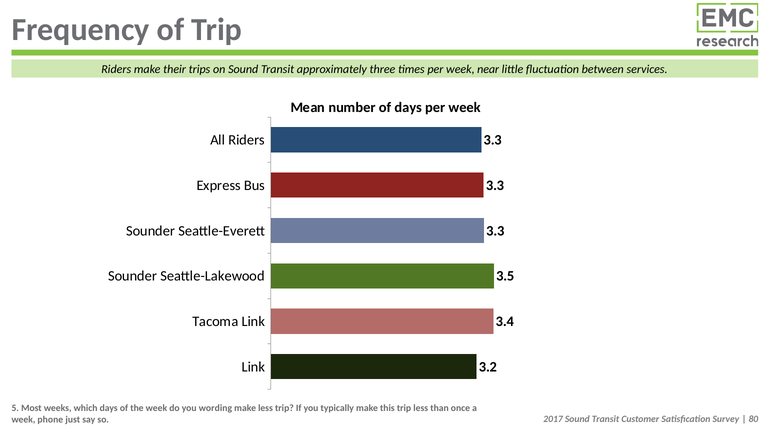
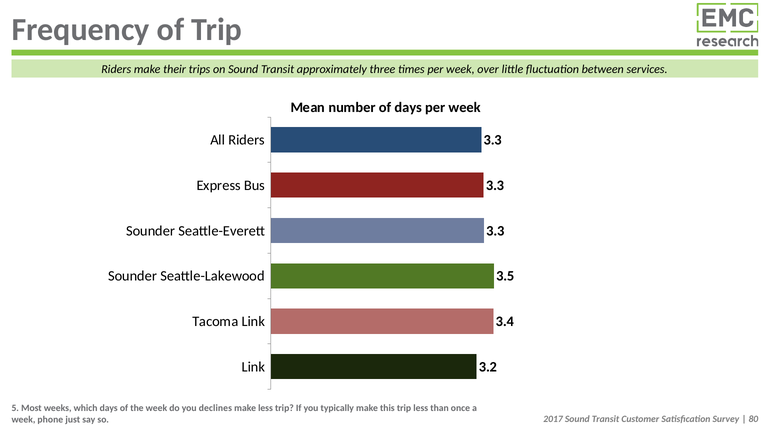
near: near -> over (488, 69)
wording: wording -> declines (215, 408)
